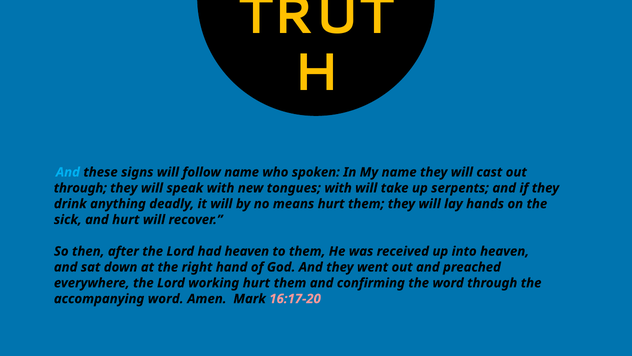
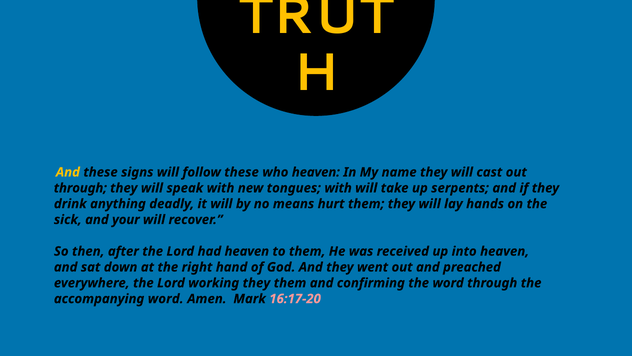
And colour: light blue -> yellow (68, 172)
follow name: name -> these (242, 172)
who spoken: spoken -> heaven (316, 172)
and hurt: hurt -> your (126, 219)
working hurt: hurt -> they (256, 283)
